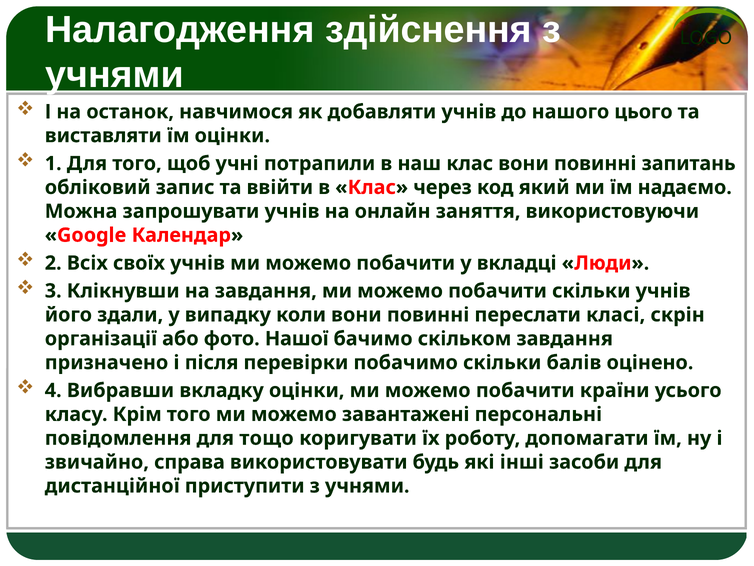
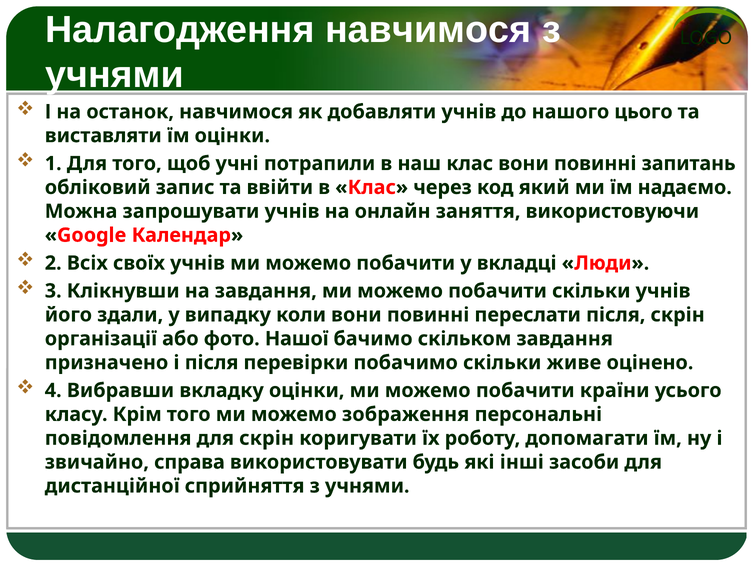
Налагодження здійснення: здійснення -> навчимося (428, 30)
переслати класі: класі -> після (616, 315)
балів: балів -> живе (574, 362)
завантажені: завантажені -> зображення (406, 414)
для тощо: тощо -> скрін (267, 438)
приступити: приступити -> сприйняття (245, 486)
